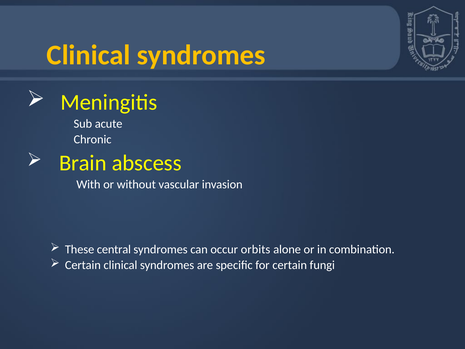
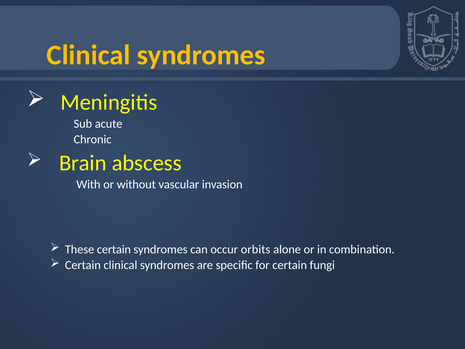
These central: central -> certain (114, 249)
